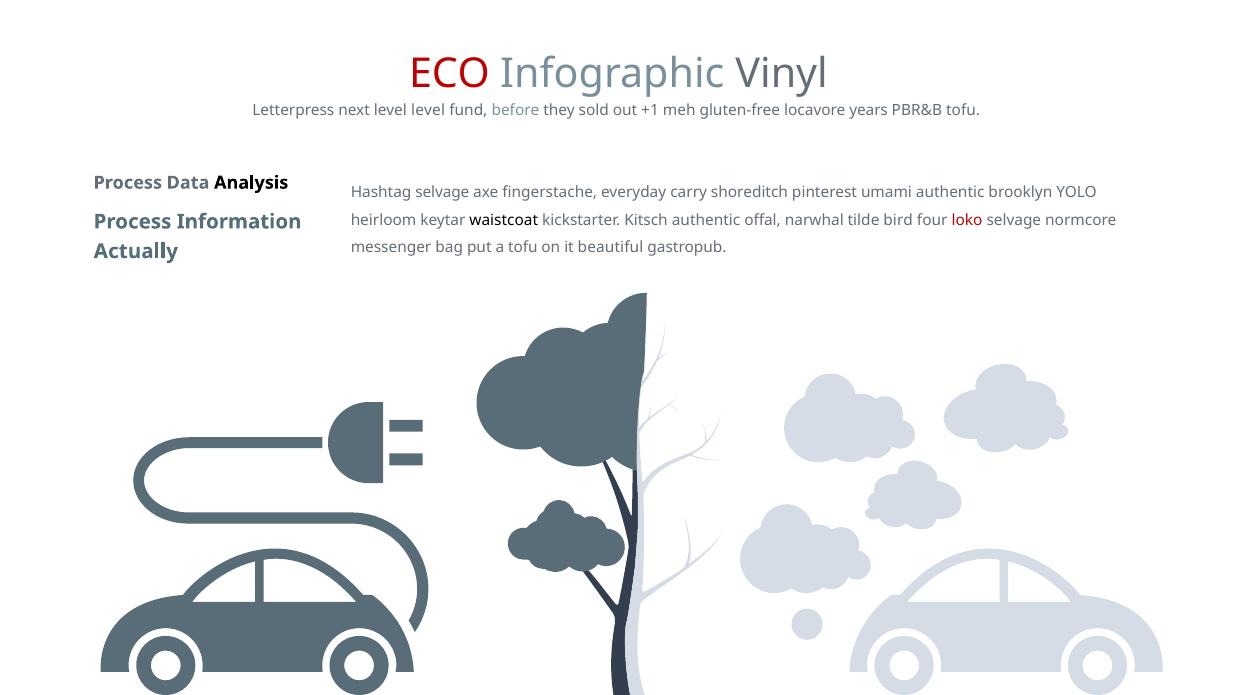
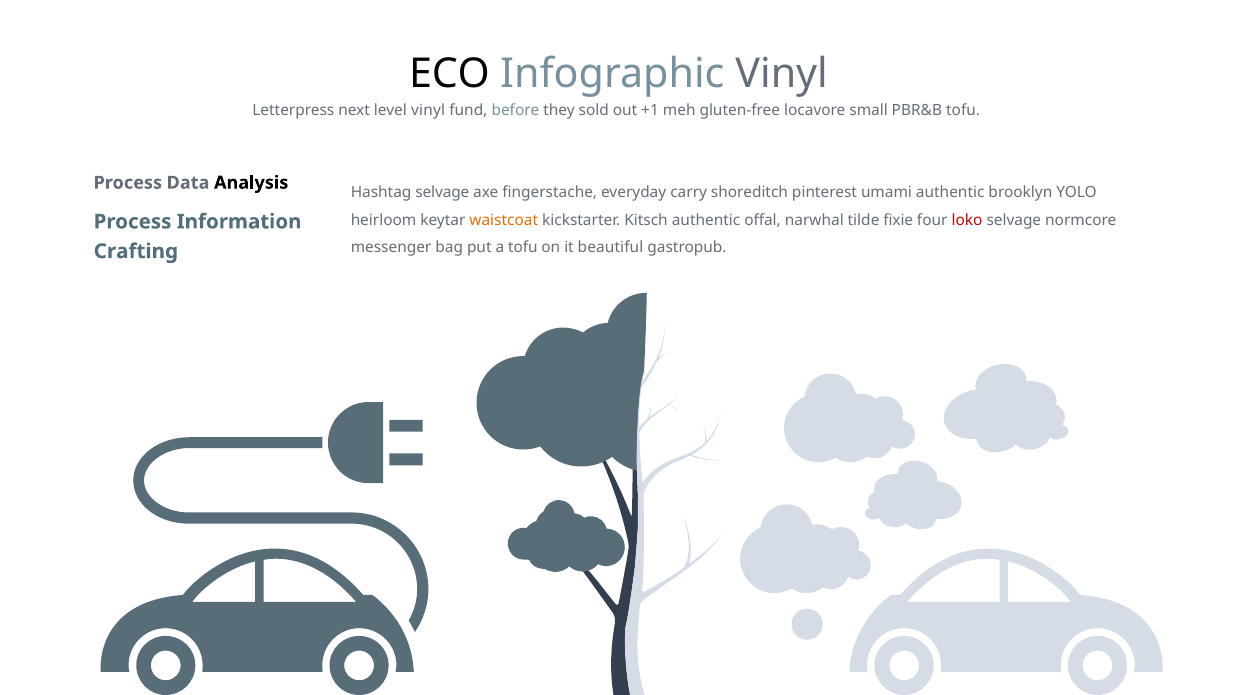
ECO colour: red -> black (449, 74)
level level: level -> vinyl (428, 110)
years: years -> small (869, 110)
waistcoat colour: black -> orange (504, 220)
bird: bird -> fixie (898, 220)
Actually: Actually -> Crafting (136, 251)
